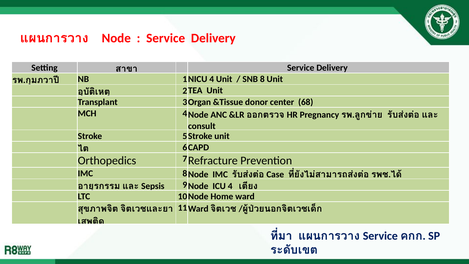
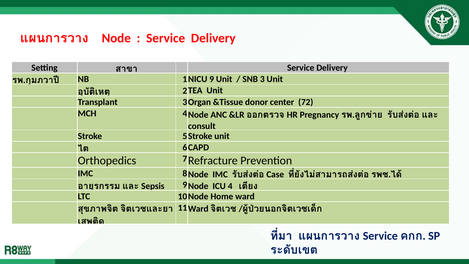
4: 4 -> 9 (212, 79)
8: 8 -> 3 (262, 79)
68: 68 -> 72 (306, 102)
